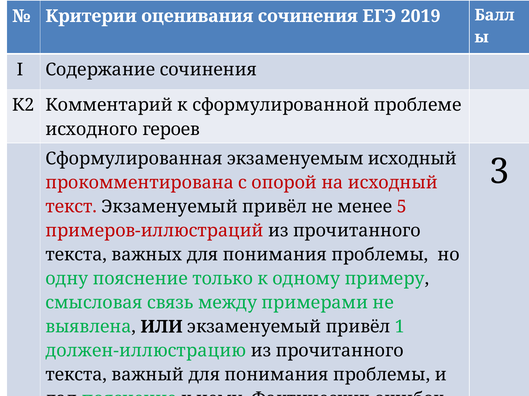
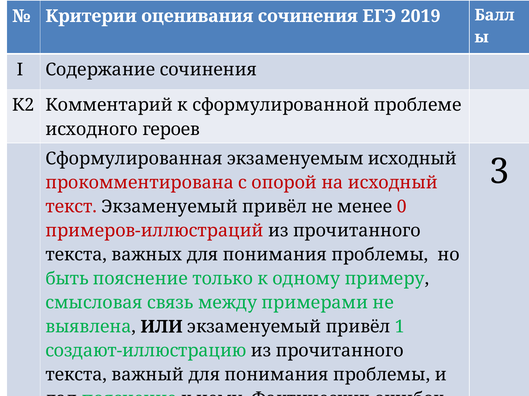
5: 5 -> 0 (402, 207)
одну: одну -> быть (67, 279)
должен-иллюстрацию: должен-иллюстрацию -> создают-иллюстрацию (146, 351)
